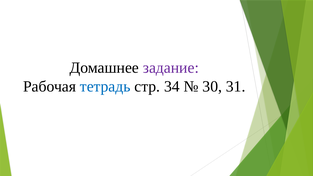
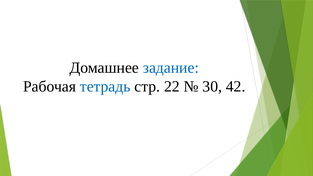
задание colour: purple -> blue (171, 68)
34: 34 -> 22 (172, 86)
31: 31 -> 42 (236, 86)
